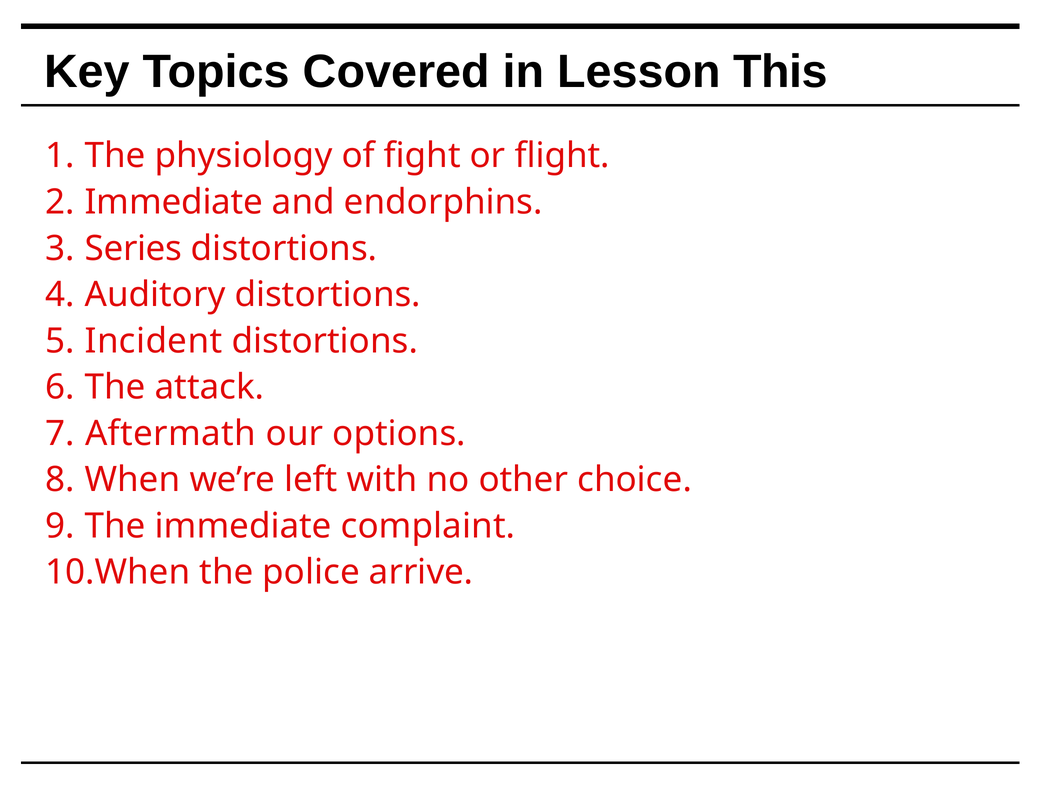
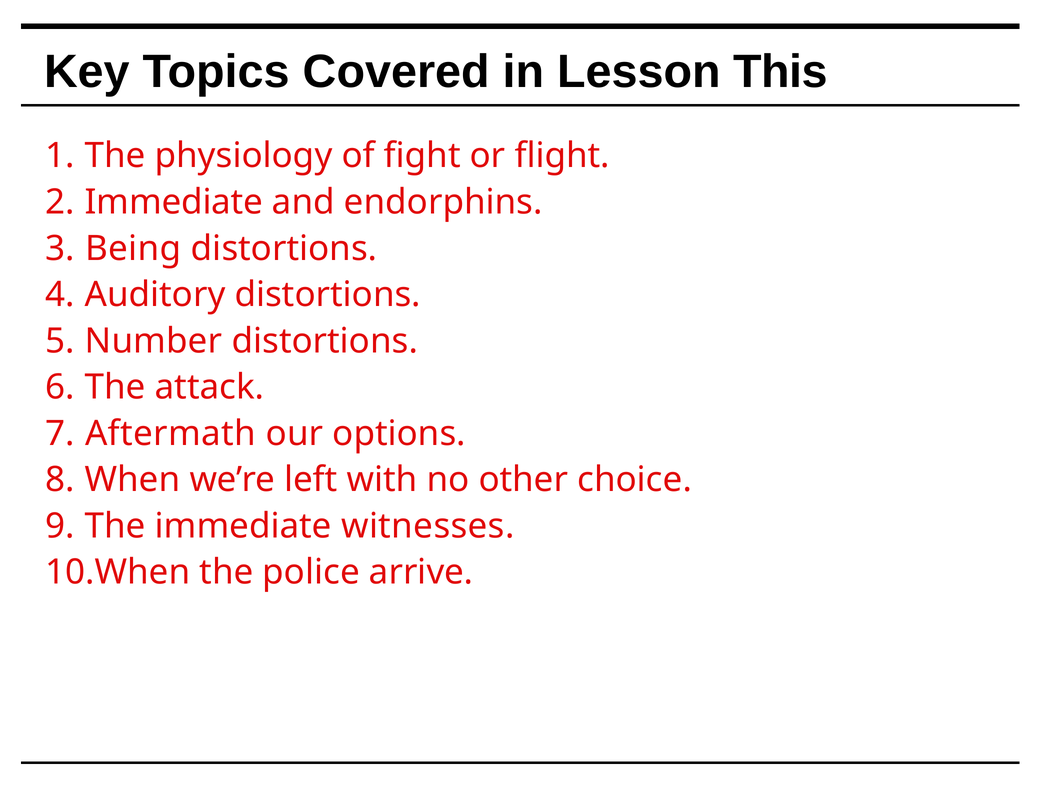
Series: Series -> Being (133, 248)
Incident: Incident -> Number (154, 341)
complaint: complaint -> witnesses (428, 526)
